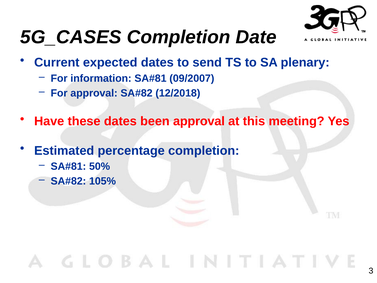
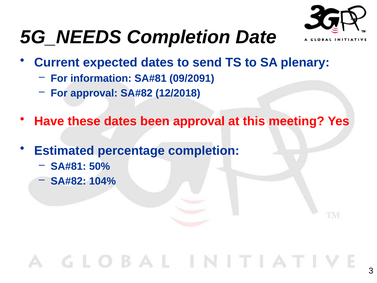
5G_CASES: 5G_CASES -> 5G_NEEDS (71, 37)
09/2007: 09/2007 -> 09/2091 (192, 78)
105%: 105% -> 104% (102, 181)
